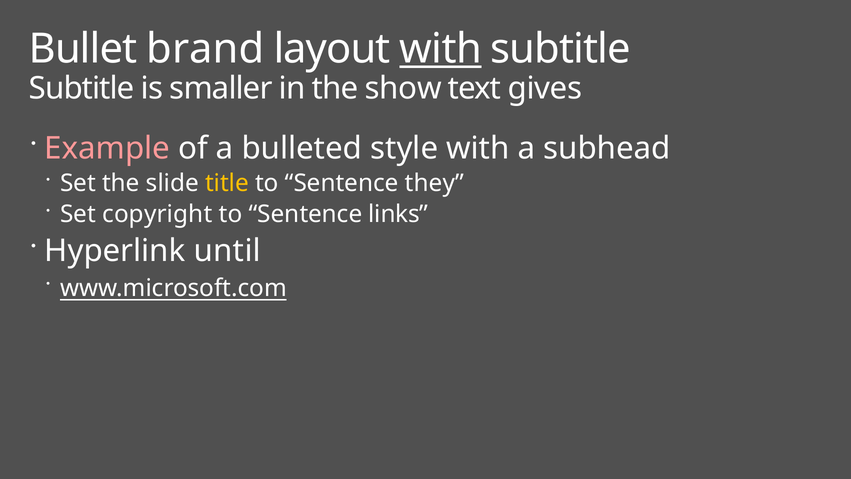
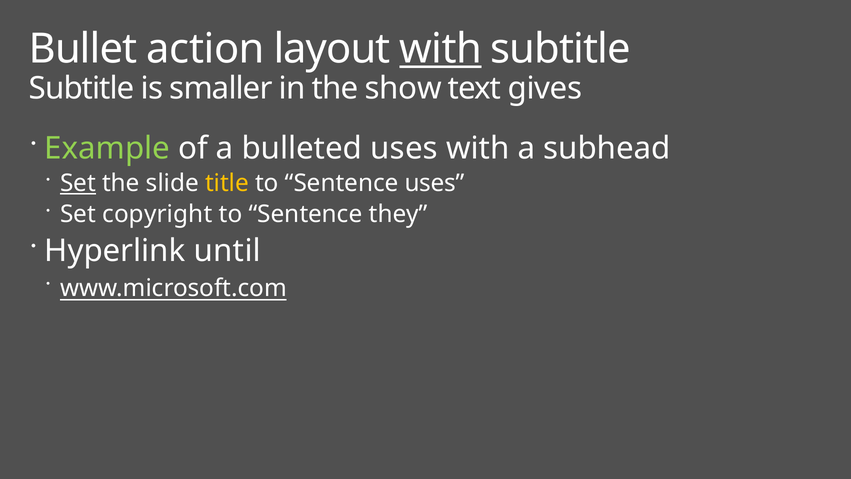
brand: brand -> action (206, 49)
Example colour: pink -> light green (107, 148)
bulleted style: style -> uses (404, 148)
Set underline: none -> present (78, 183)
Sentence they: they -> uses (434, 183)
links: links -> they (398, 214)
